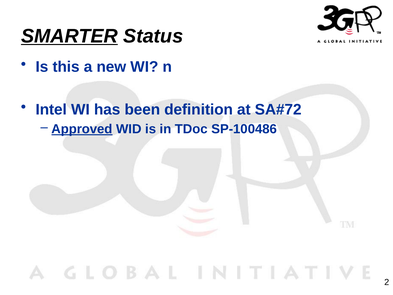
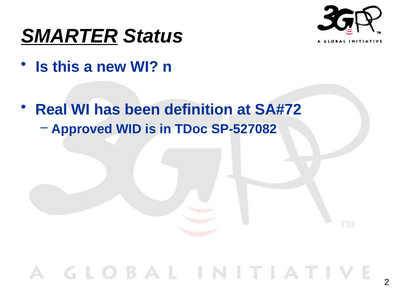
Intel: Intel -> Real (51, 109)
Approved underline: present -> none (82, 129)
SP-100486: SP-100486 -> SP-527082 (244, 129)
